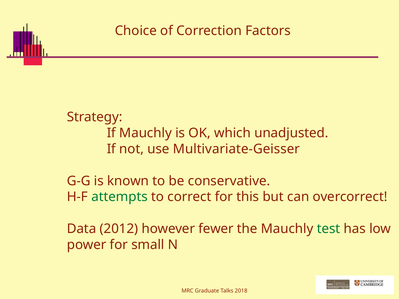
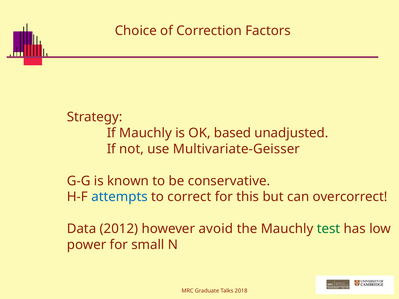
which: which -> based (233, 133)
attempts colour: green -> blue (120, 197)
fewer: fewer -> avoid (216, 229)
